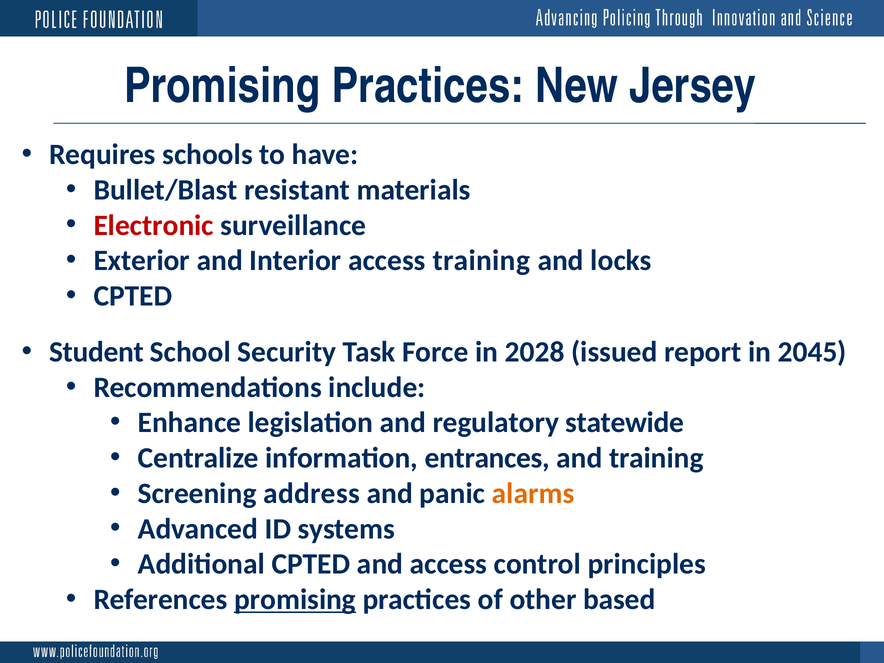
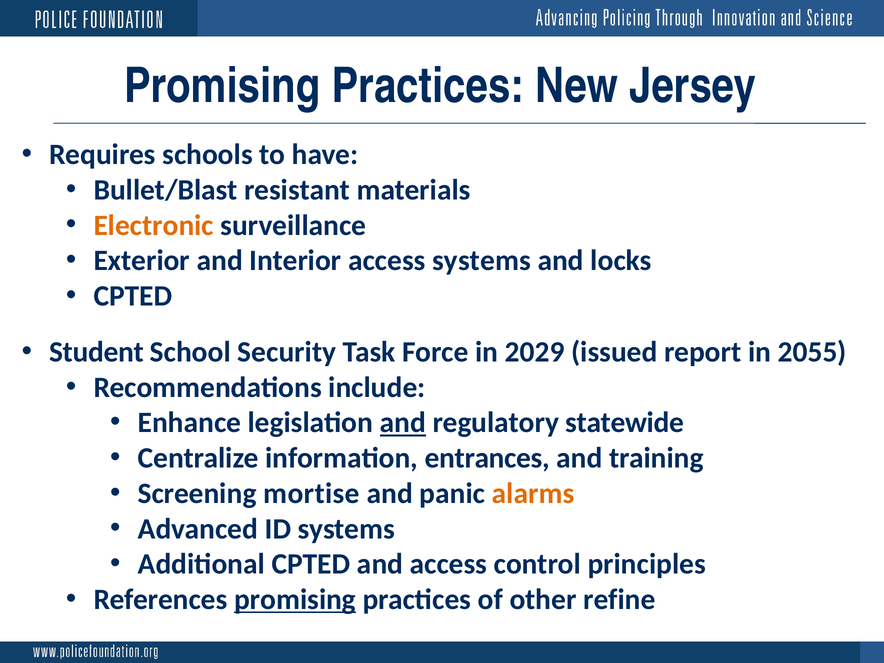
Electronic colour: red -> orange (154, 225)
access training: training -> systems (481, 261)
2028: 2028 -> 2029 (535, 352)
2045: 2045 -> 2055 (812, 352)
and underline: none -> present (403, 423)
address: address -> mortise (312, 493)
based: based -> refine (619, 600)
